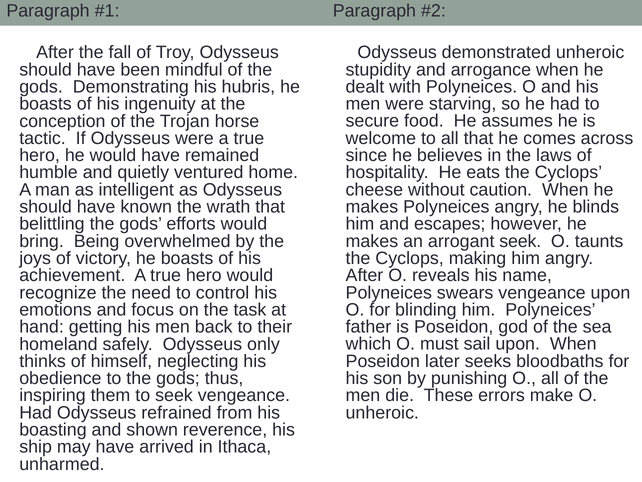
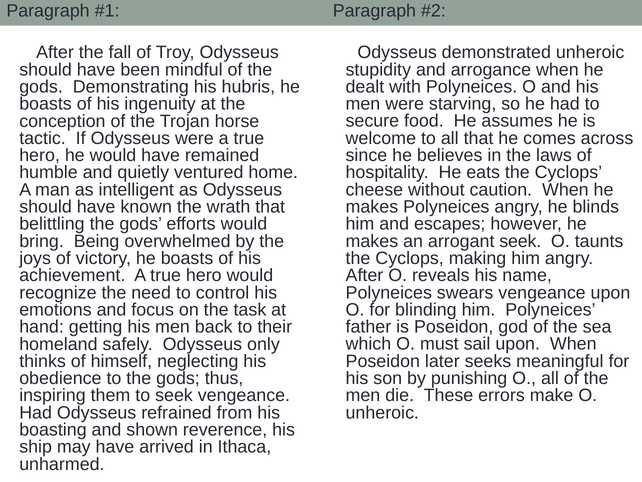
bloodbaths: bloodbaths -> meaningful (560, 361)
